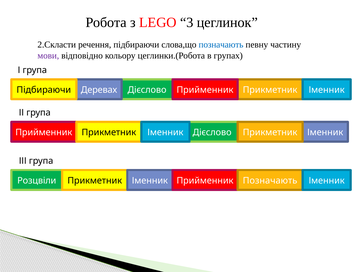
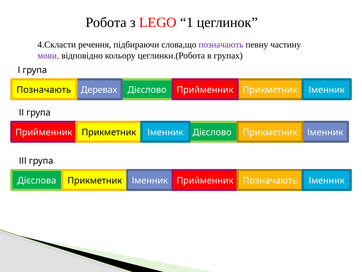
3: 3 -> 1 (187, 23)
2.Скласти: 2.Скласти -> 4.Скласти (57, 45)
позначають colour: blue -> purple (221, 45)
Підбираючи: Підбираючи -> Позначають (44, 90)
Розцвіли: Розцвіли -> Дієслова (37, 180)
